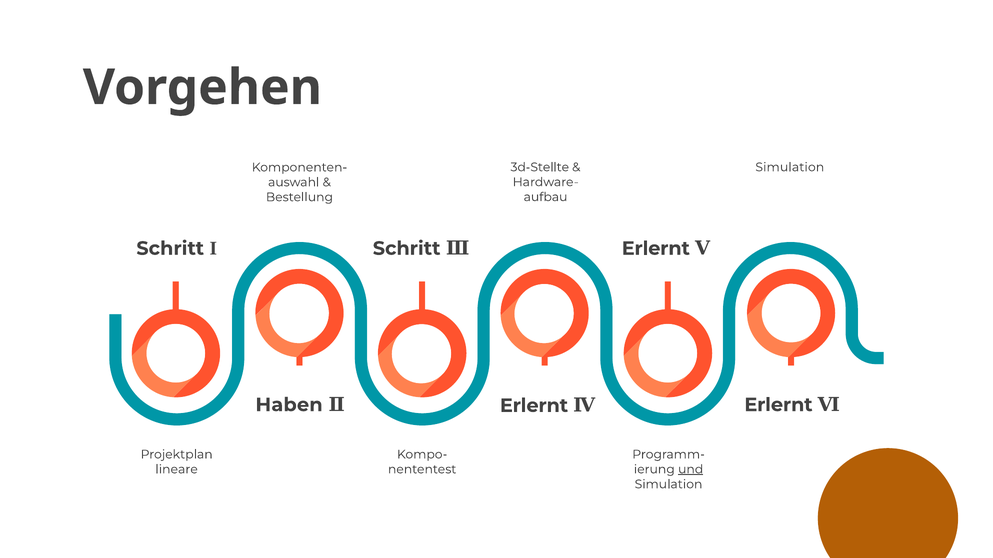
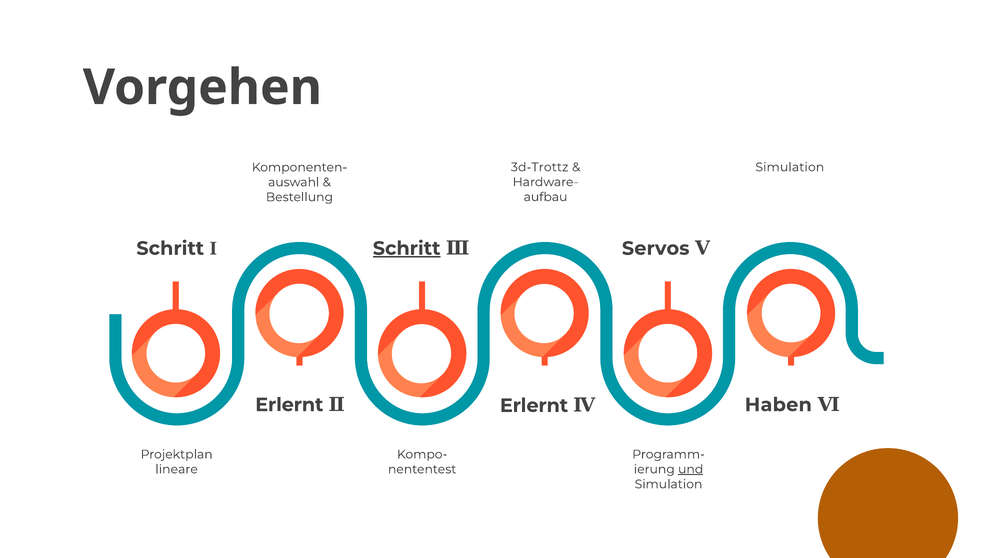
3d-Stellte: 3d-Stellte -> 3d-Trottz (540, 167)
Schritt underline: none -> present (407, 249)
Erlernt: Erlernt -> Servos (656, 249)
Haben: Haben -> Erlernt (289, 405)
Erlernt: Erlernt -> Haben (778, 405)
